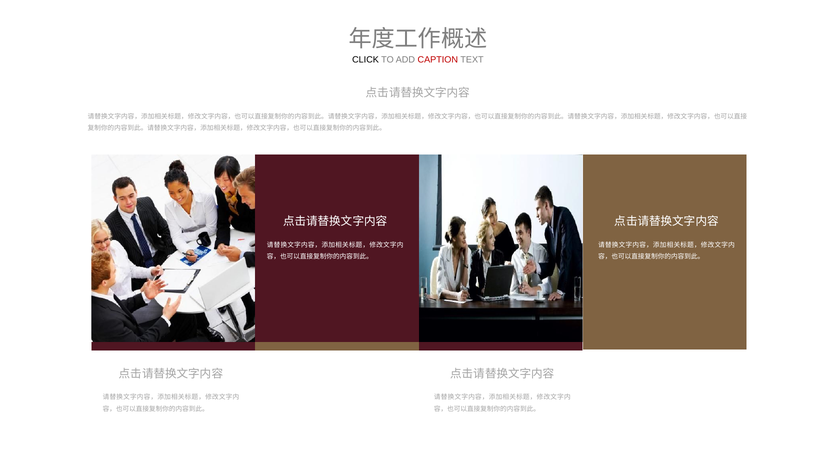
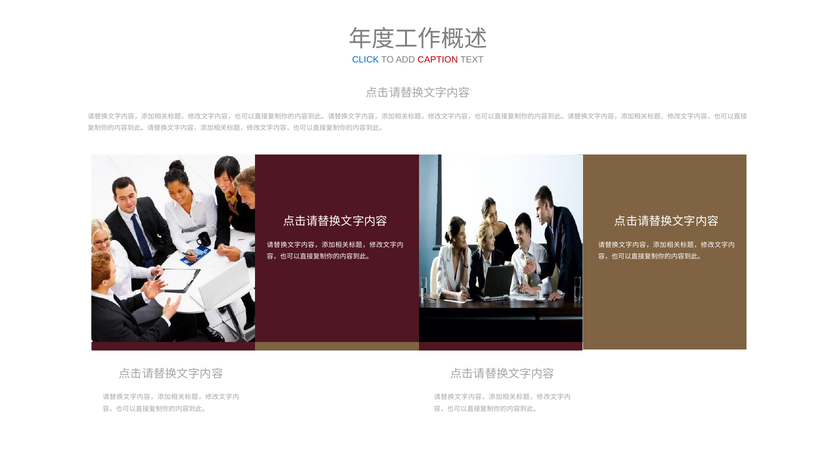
CLICK colour: black -> blue (365, 60)
